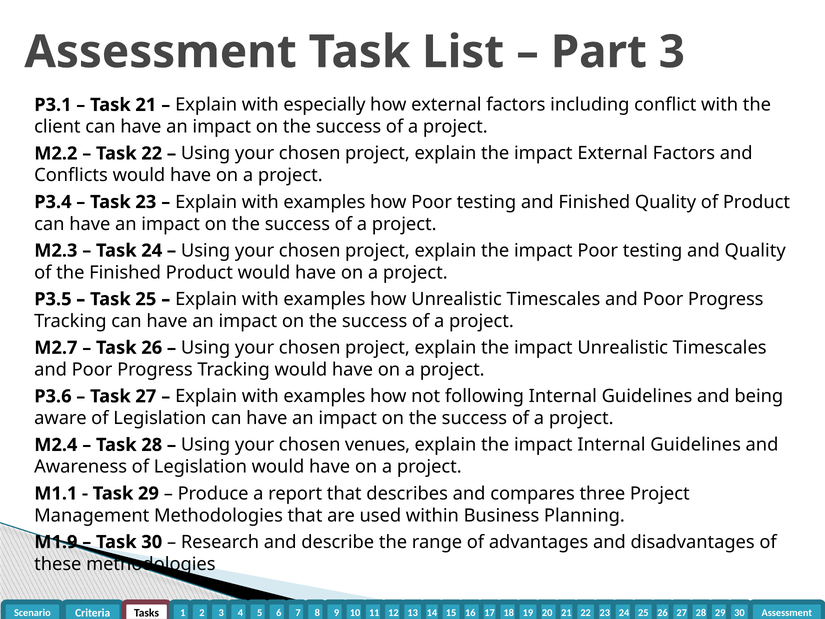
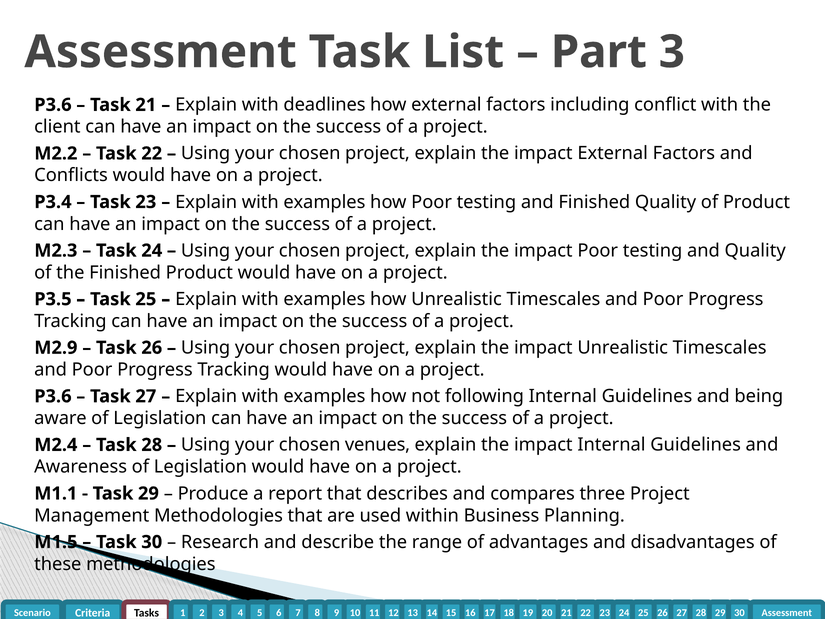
P3.1: P3.1 -> P3.6 (53, 105)
especially: especially -> deadlines (325, 105)
M2.7: M2.7 -> M2.9 (56, 348)
M1.9: M1.9 -> M1.5 (56, 542)
